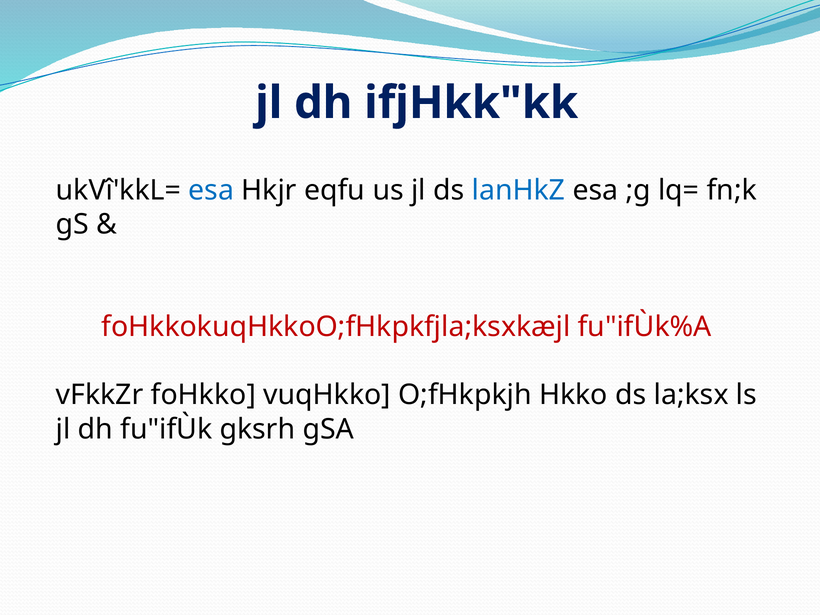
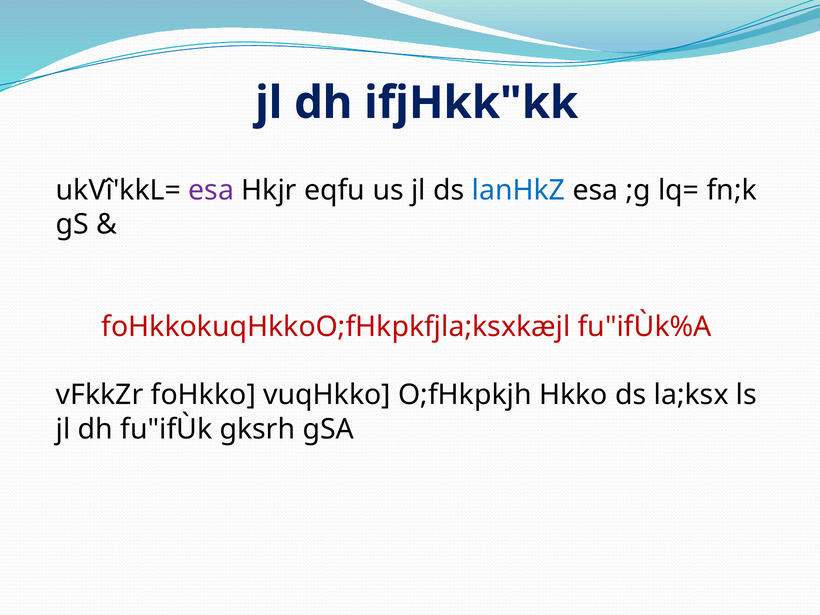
esa colour: blue -> purple (211, 190)
